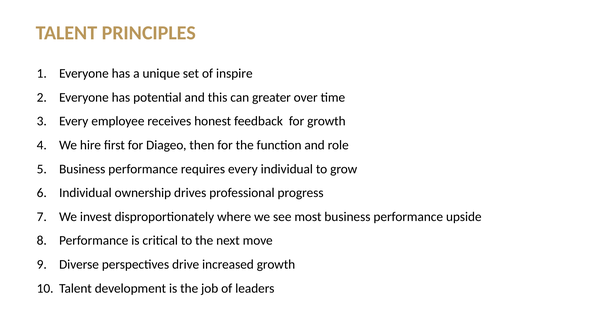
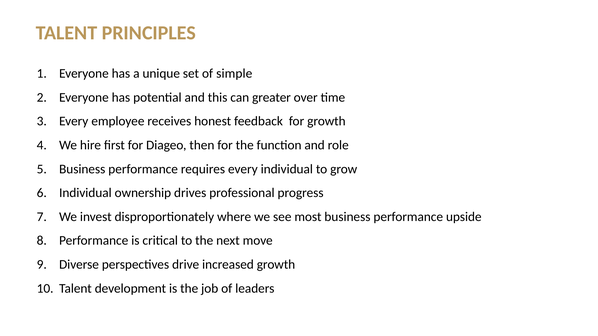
inspire: inspire -> simple (234, 74)
